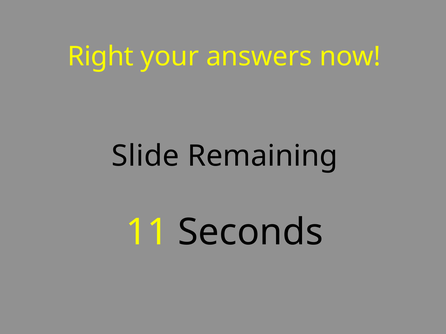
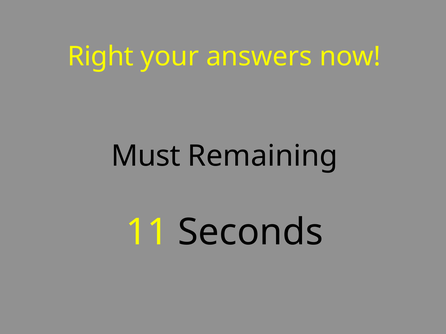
Slide: Slide -> Must (146, 156)
